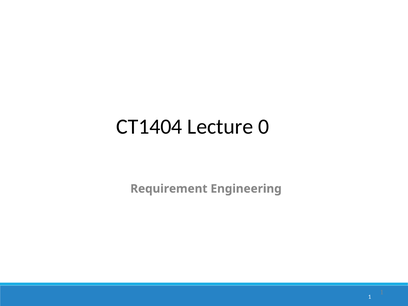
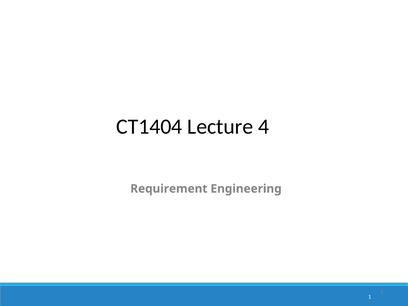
0: 0 -> 4 (264, 127)
